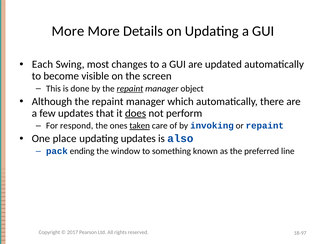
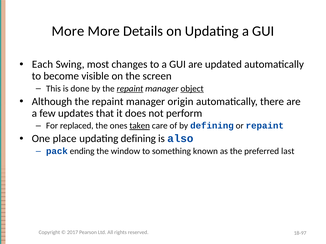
object underline: none -> present (192, 89)
which: which -> origin (180, 102)
does underline: present -> none (136, 113)
respond: respond -> replaced (77, 126)
by invoking: invoking -> defining (212, 126)
updating updates: updates -> defining (138, 139)
line: line -> last (288, 152)
